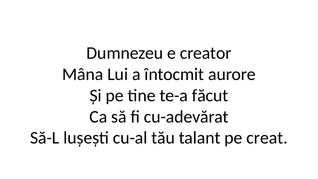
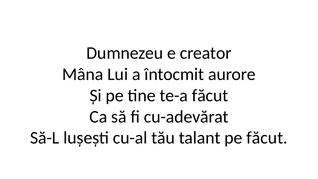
pe creat: creat -> făcut (267, 138)
